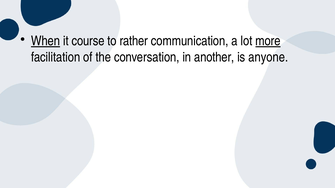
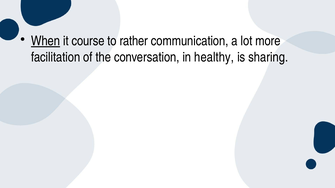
more underline: present -> none (268, 41)
another: another -> healthy (214, 57)
anyone: anyone -> sharing (268, 57)
